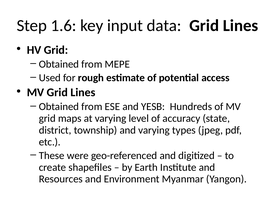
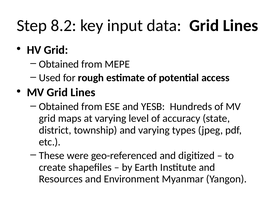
1.6: 1.6 -> 8.2 (64, 26)
